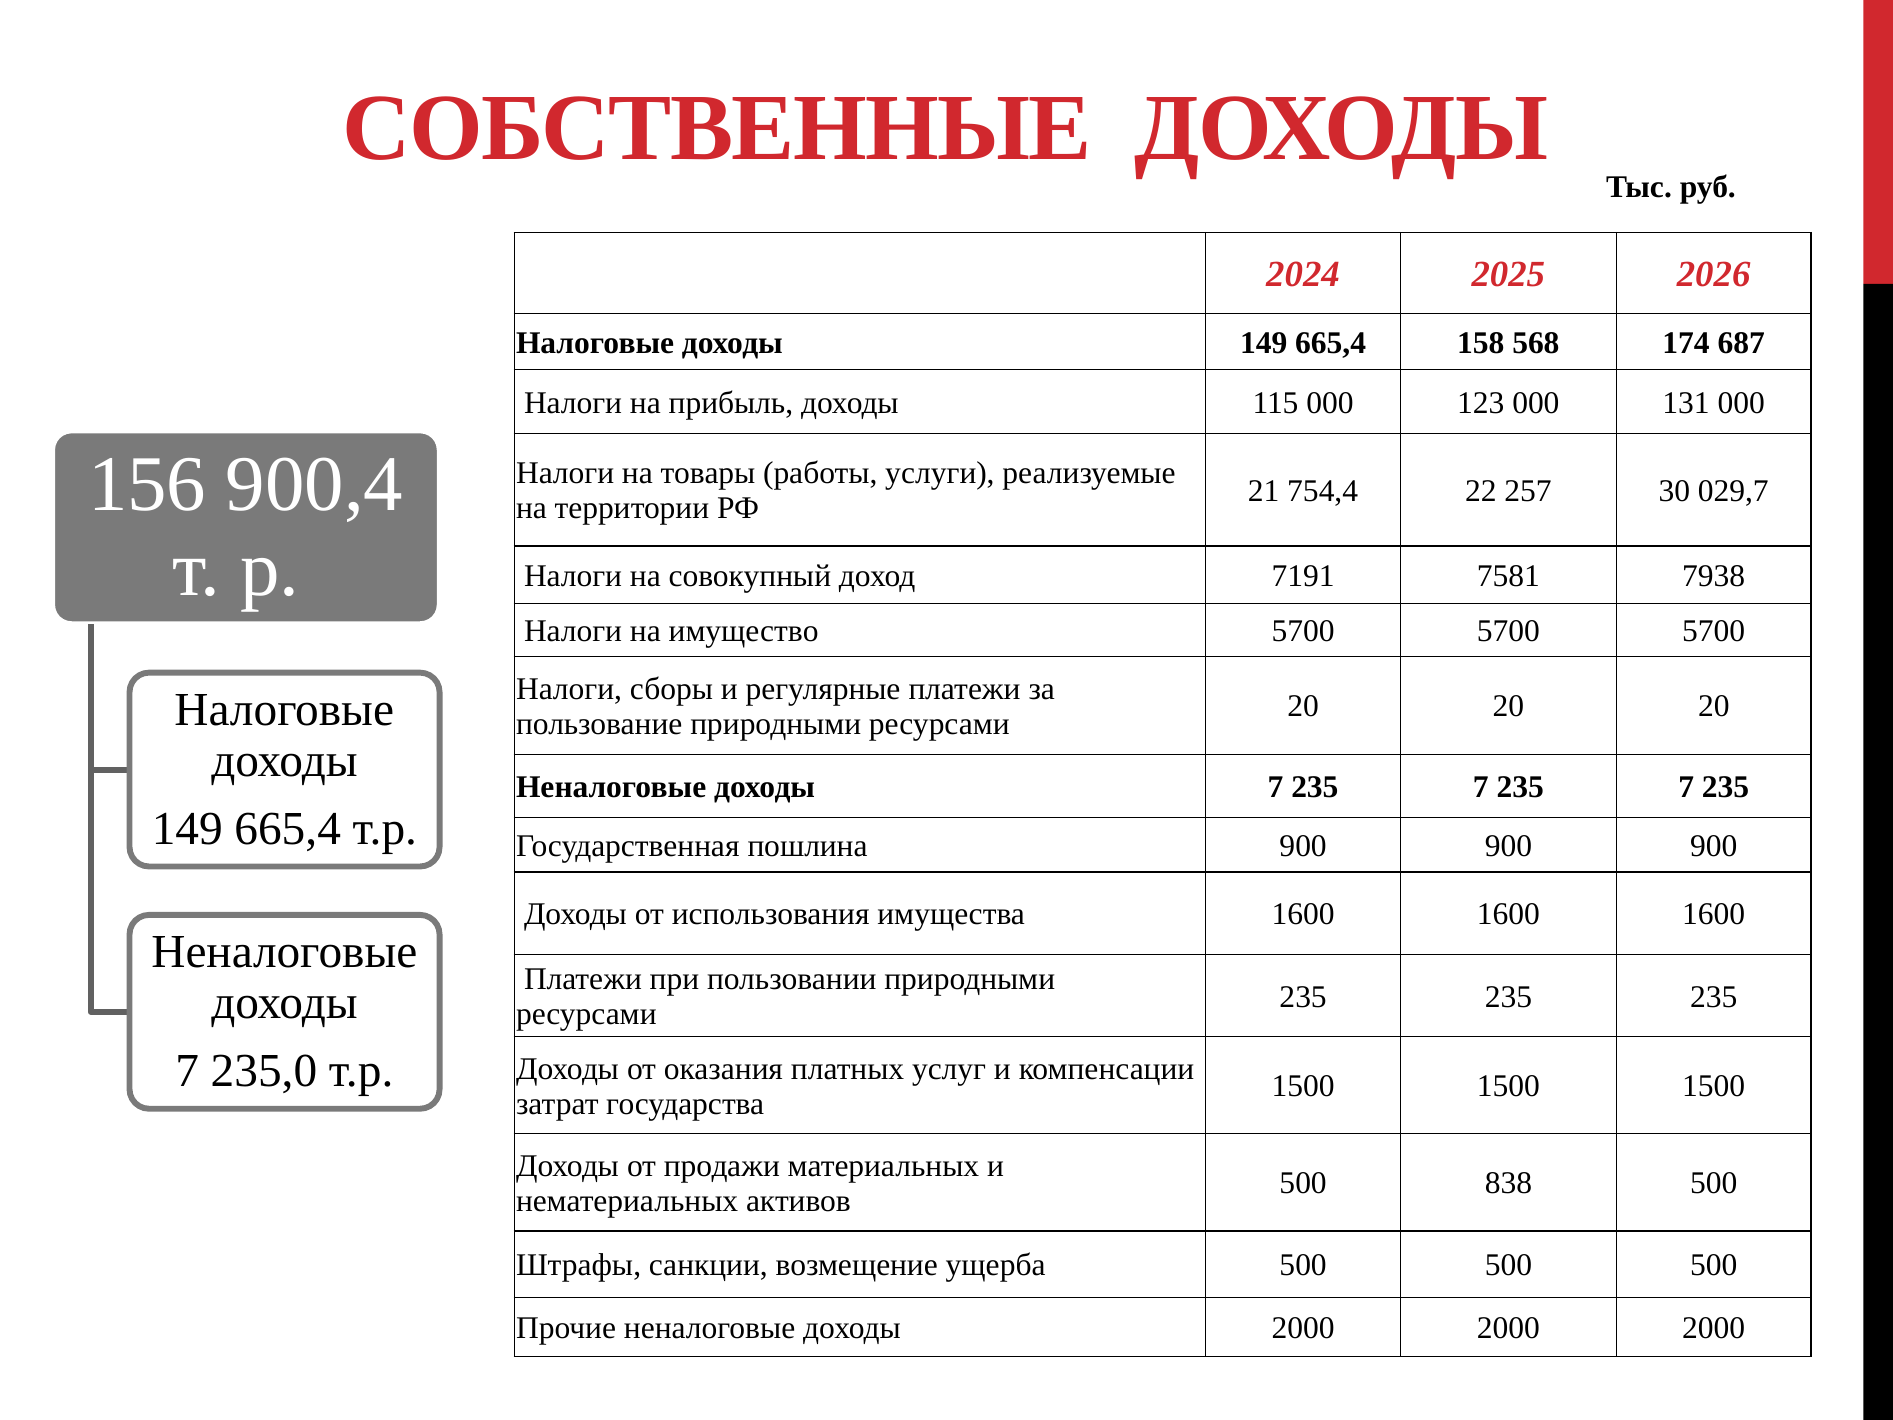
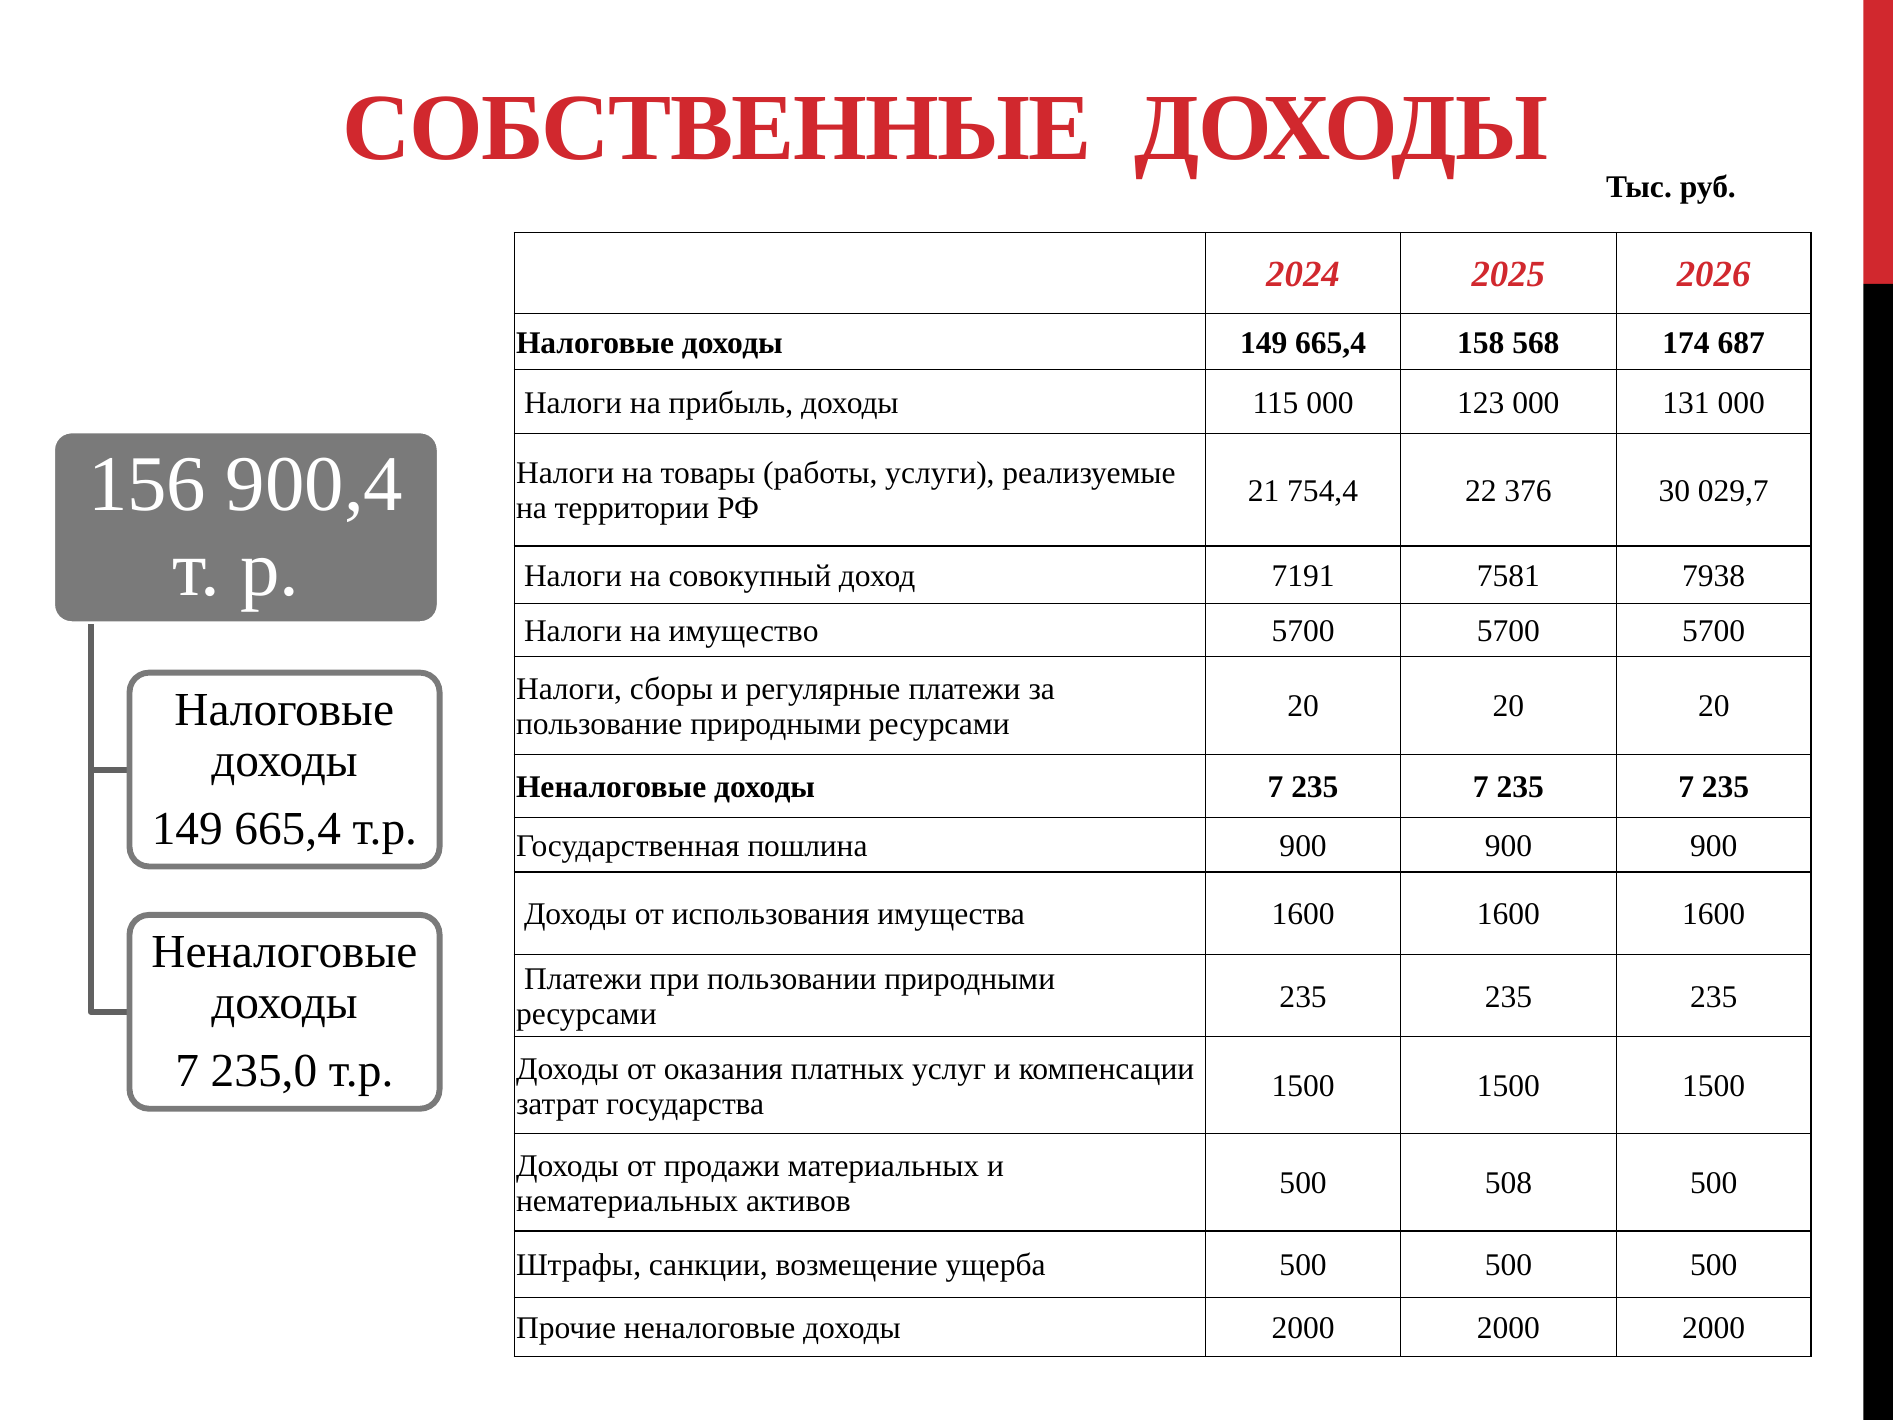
257: 257 -> 376 (1528, 491)
838: 838 -> 508 (1508, 1183)
